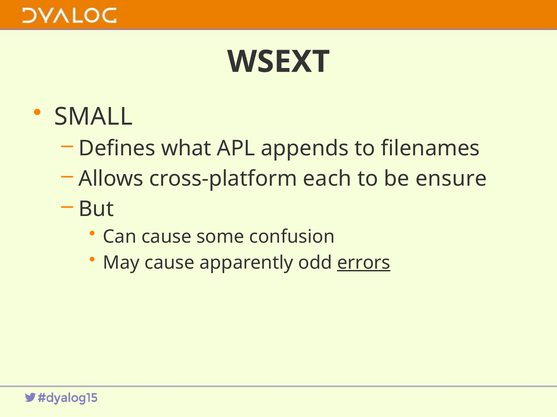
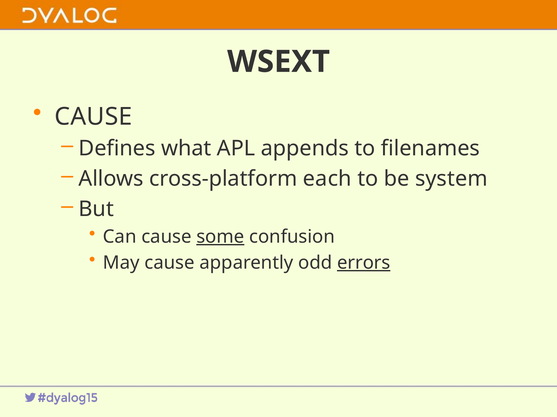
SMALL: SMALL -> CAUSE (93, 117)
ensure: ensure -> system (451, 179)
some underline: none -> present (220, 237)
